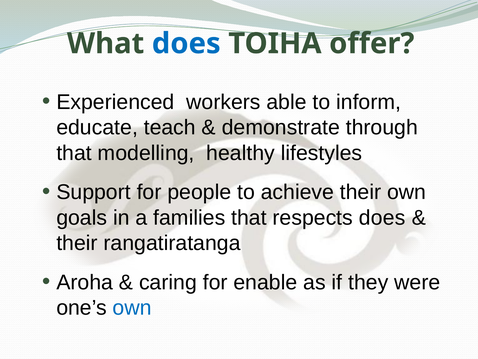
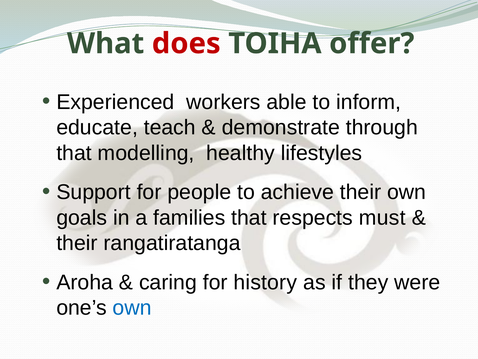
does colour: blue -> red (186, 44)
respects does: does -> must (382, 217)
enable: enable -> history (265, 282)
